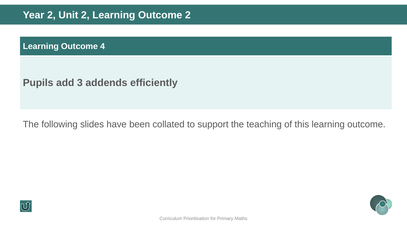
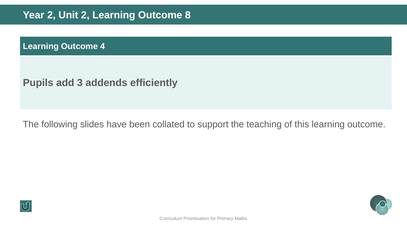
Outcome 2: 2 -> 8 (188, 15)
